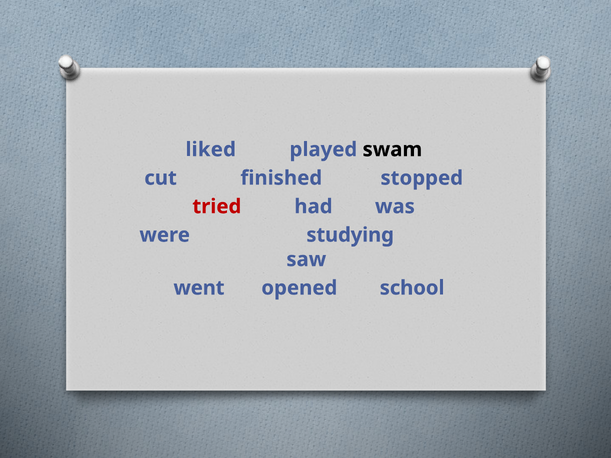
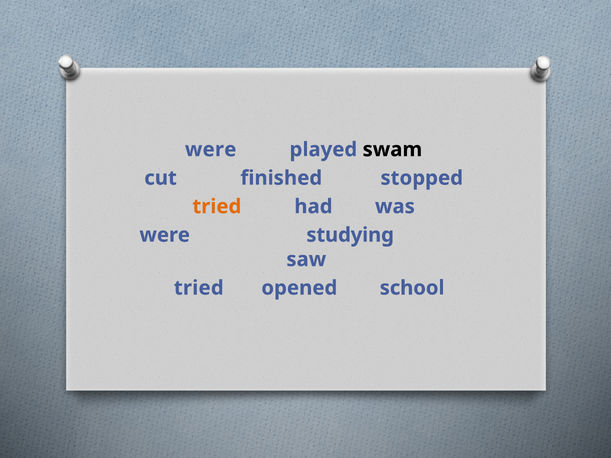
liked: liked -> were (211, 150)
tried colour: red -> orange (217, 207)
went: went -> tried (199, 288)
